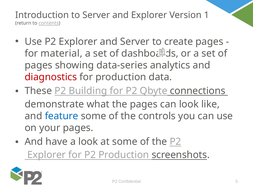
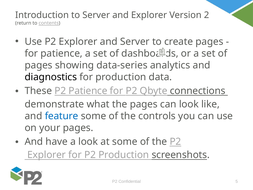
1: 1 -> 2 (207, 15)
for material: material -> patience (62, 53)
diagnostics colour: red -> black (51, 77)
P2 Building: Building -> Patience (88, 91)
